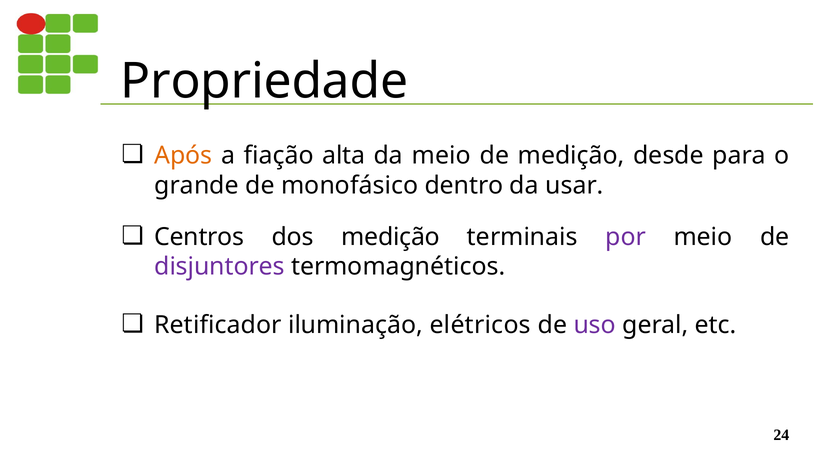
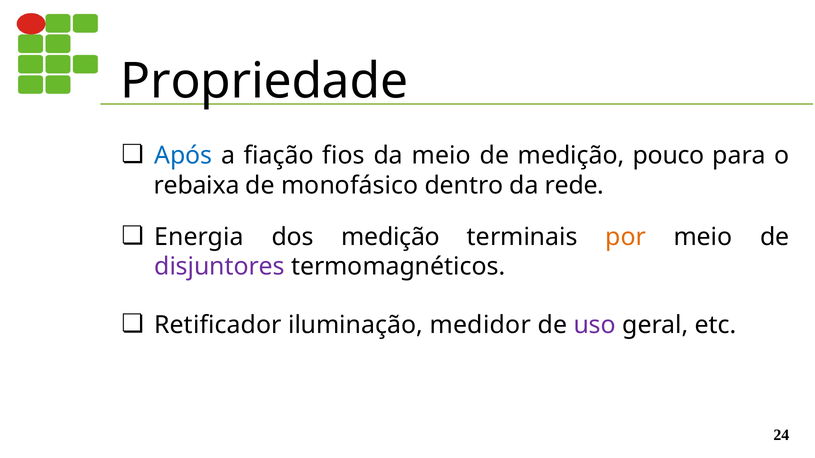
Após colour: orange -> blue (183, 156)
alta: alta -> fios (344, 156)
desde: desde -> pouco (669, 156)
grande: grande -> rebaixa (197, 185)
usar: usar -> rede (574, 185)
Centros: Centros -> Energia (199, 237)
por colour: purple -> orange (626, 237)
elétricos: elétricos -> medidor (480, 325)
